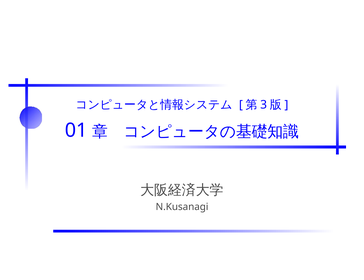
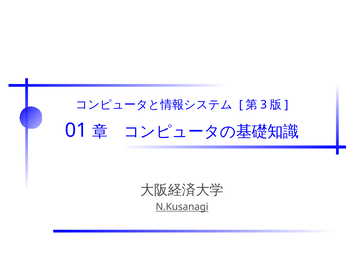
N.Kusanagi underline: none -> present (182, 207)
